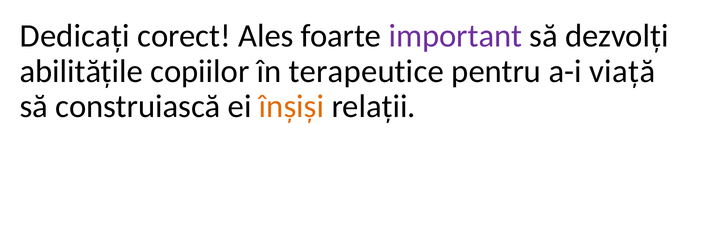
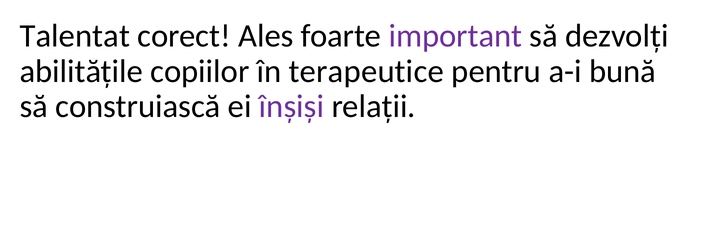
Dedicați: Dedicați -> Talentat (75, 36)
viață: viață -> bună (623, 71)
înșiși colour: orange -> purple (292, 106)
